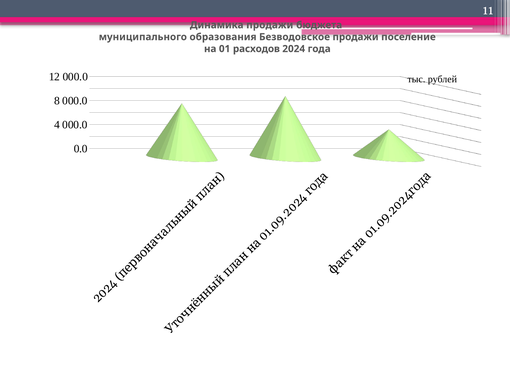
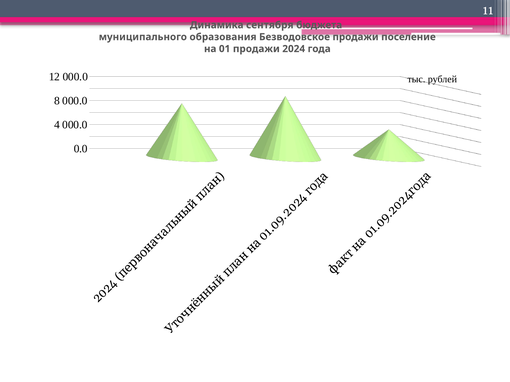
Динамика продажи: продажи -> сентября (270, 25)
01 расходов: расходов -> продажи (256, 49)
